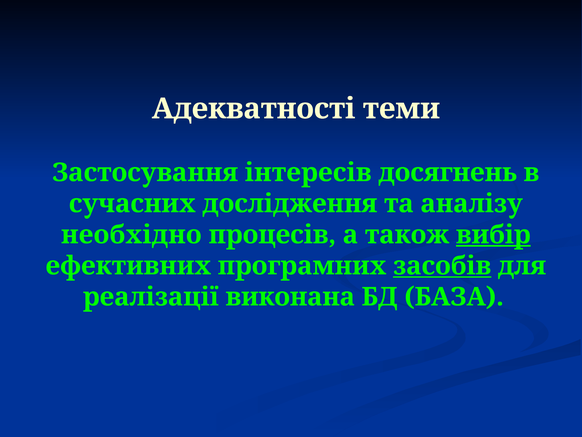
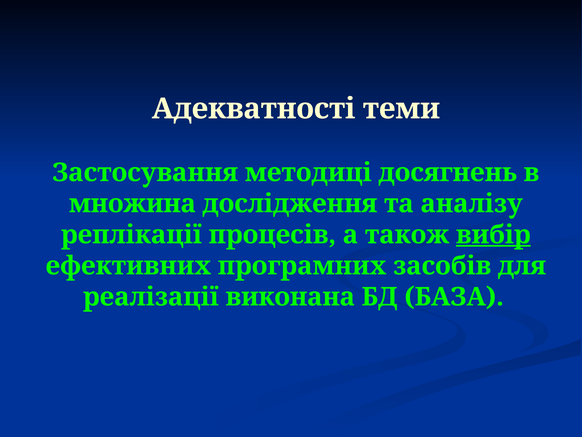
інтересів: інтересів -> методиці (308, 172)
сучасних: сучасних -> множина (132, 203)
необхідно: необхідно -> реплікації (131, 235)
засобів underline: present -> none (442, 266)
